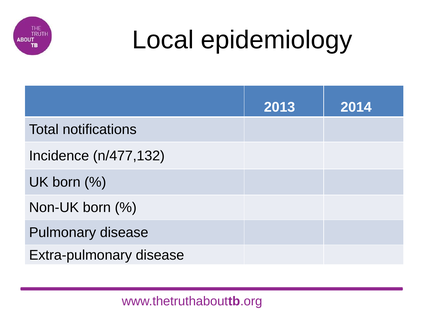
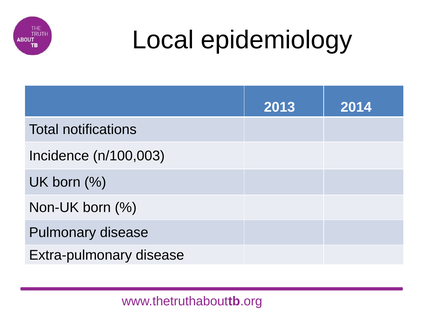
n/477,132: n/477,132 -> n/100,003 (129, 156)
